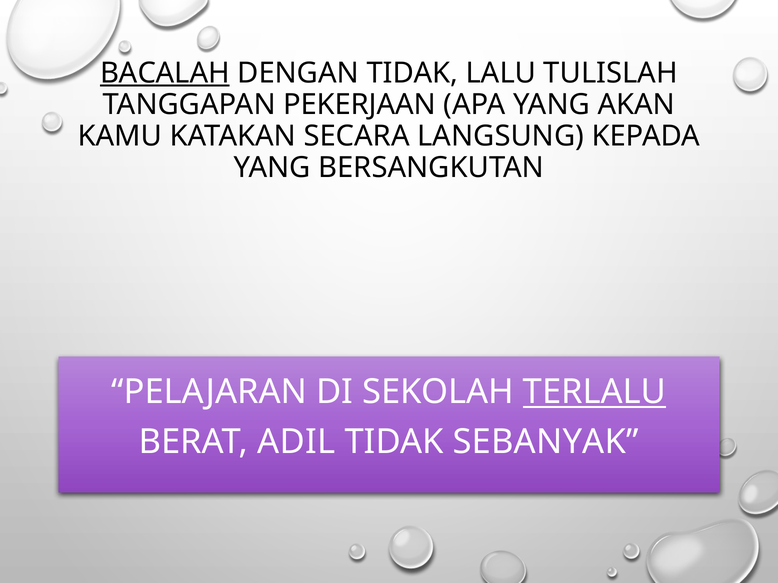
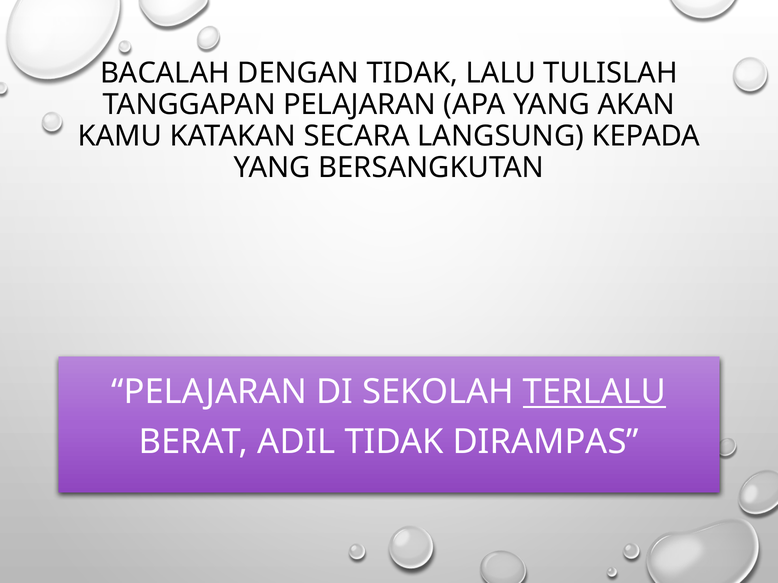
BACALAH underline: present -> none (165, 73)
TANGGAPAN PEKERJAAN: PEKERJAAN -> PELAJARAN (360, 105)
SEBANYAK: SEBANYAK -> DIRAMPAS (546, 442)
